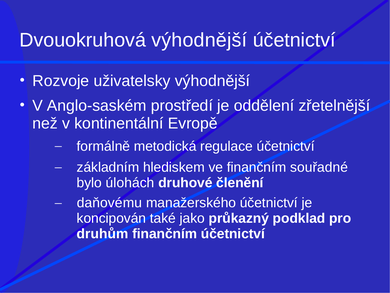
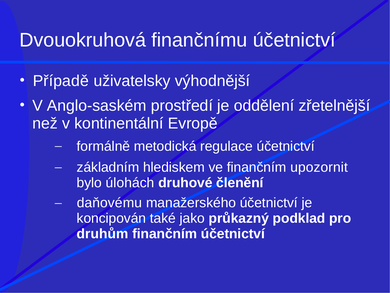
Dvouokruhová výhodnější: výhodnější -> finančnímu (199, 40)
Rozvoje: Rozvoje -> Případě (61, 81)
souřadné: souřadné -> upozornit (319, 167)
